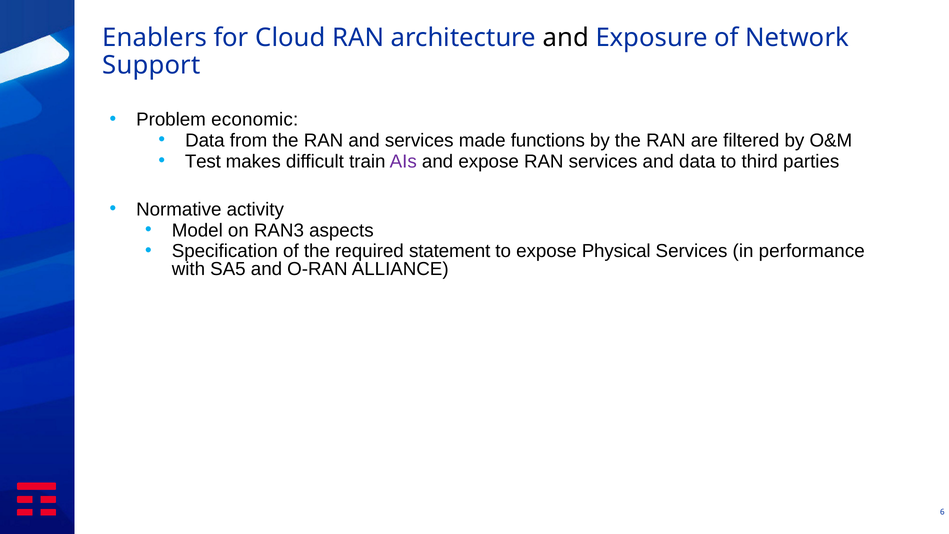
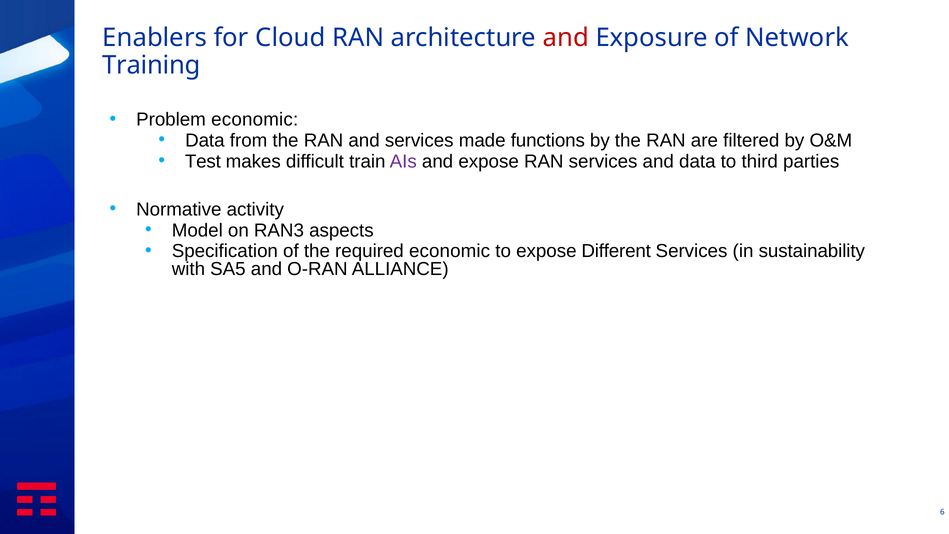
and colour: black -> red (566, 38)
Support: Support -> Training (152, 65)
required statement: statement -> economic (450, 251)
Physical: Physical -> Different (616, 251)
performance: performance -> sustainability (812, 251)
